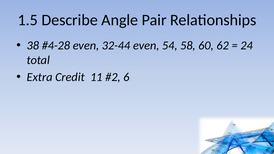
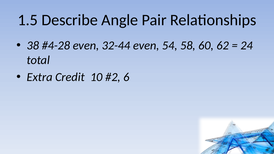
11: 11 -> 10 (96, 77)
